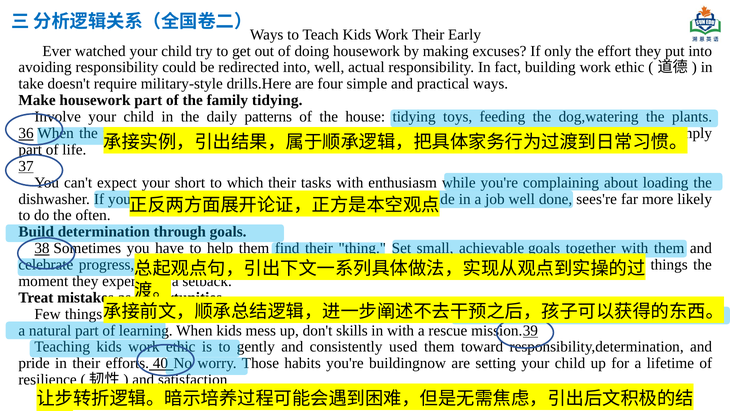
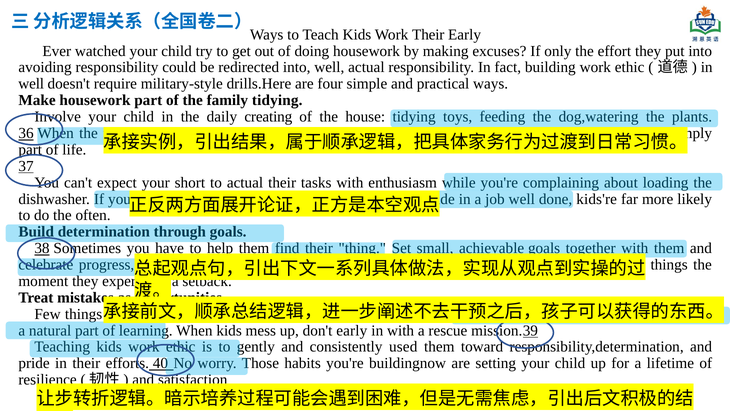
take: take -> well (31, 84)
patterns: patterns -> creating (268, 117)
to which: which -> actual (245, 182)
sees're: sees're -> kids're (597, 199)
don't skills: skills -> early (352, 330)
